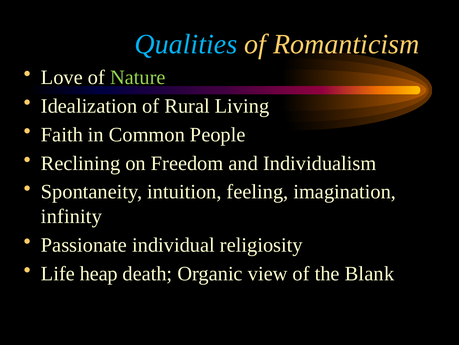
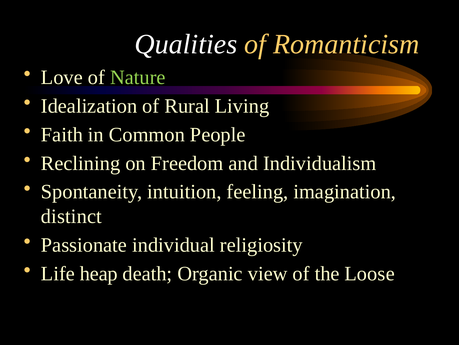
Qualities colour: light blue -> white (186, 44)
infinity: infinity -> distinct (71, 216)
Blank: Blank -> Loose (370, 273)
